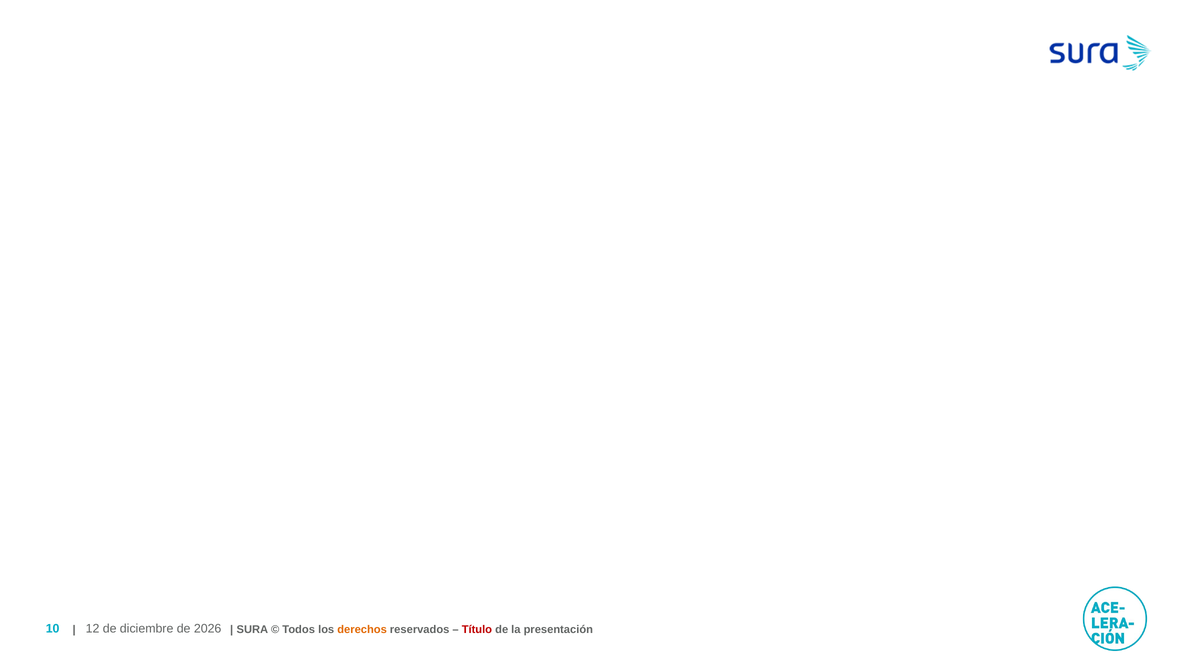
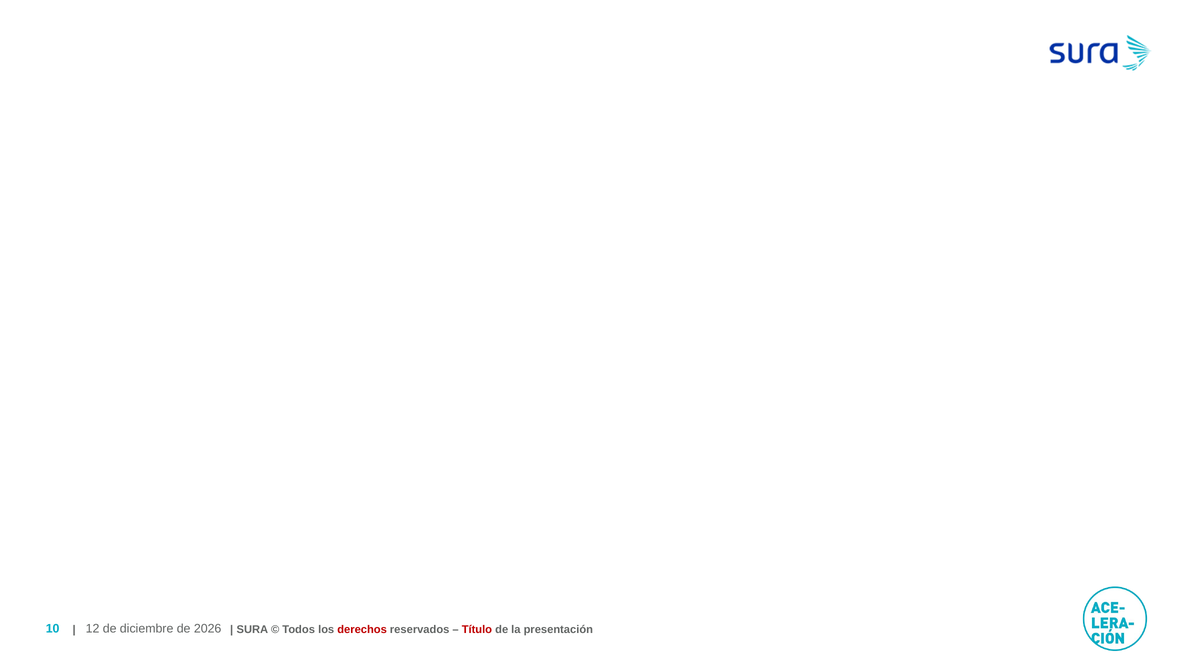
derechos colour: orange -> red (362, 630)
